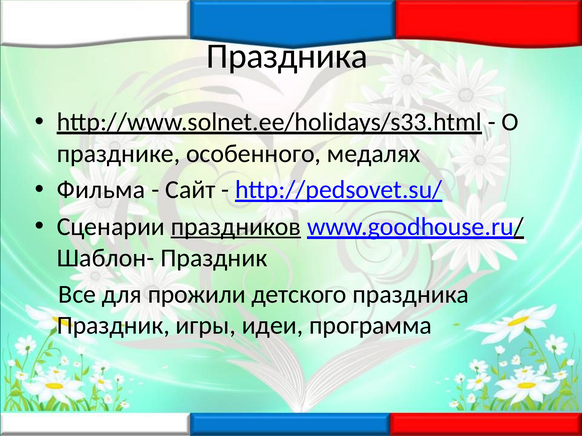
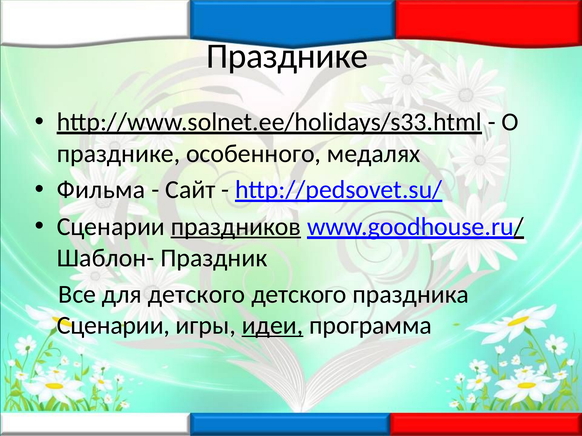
Праздника: Праздника -> Празднике (287, 56)
для прожили: прожили -> детского (196, 295)
Праздник: Праздник -> Сценарии (113, 326)
идеи underline: none -> present (272, 326)
